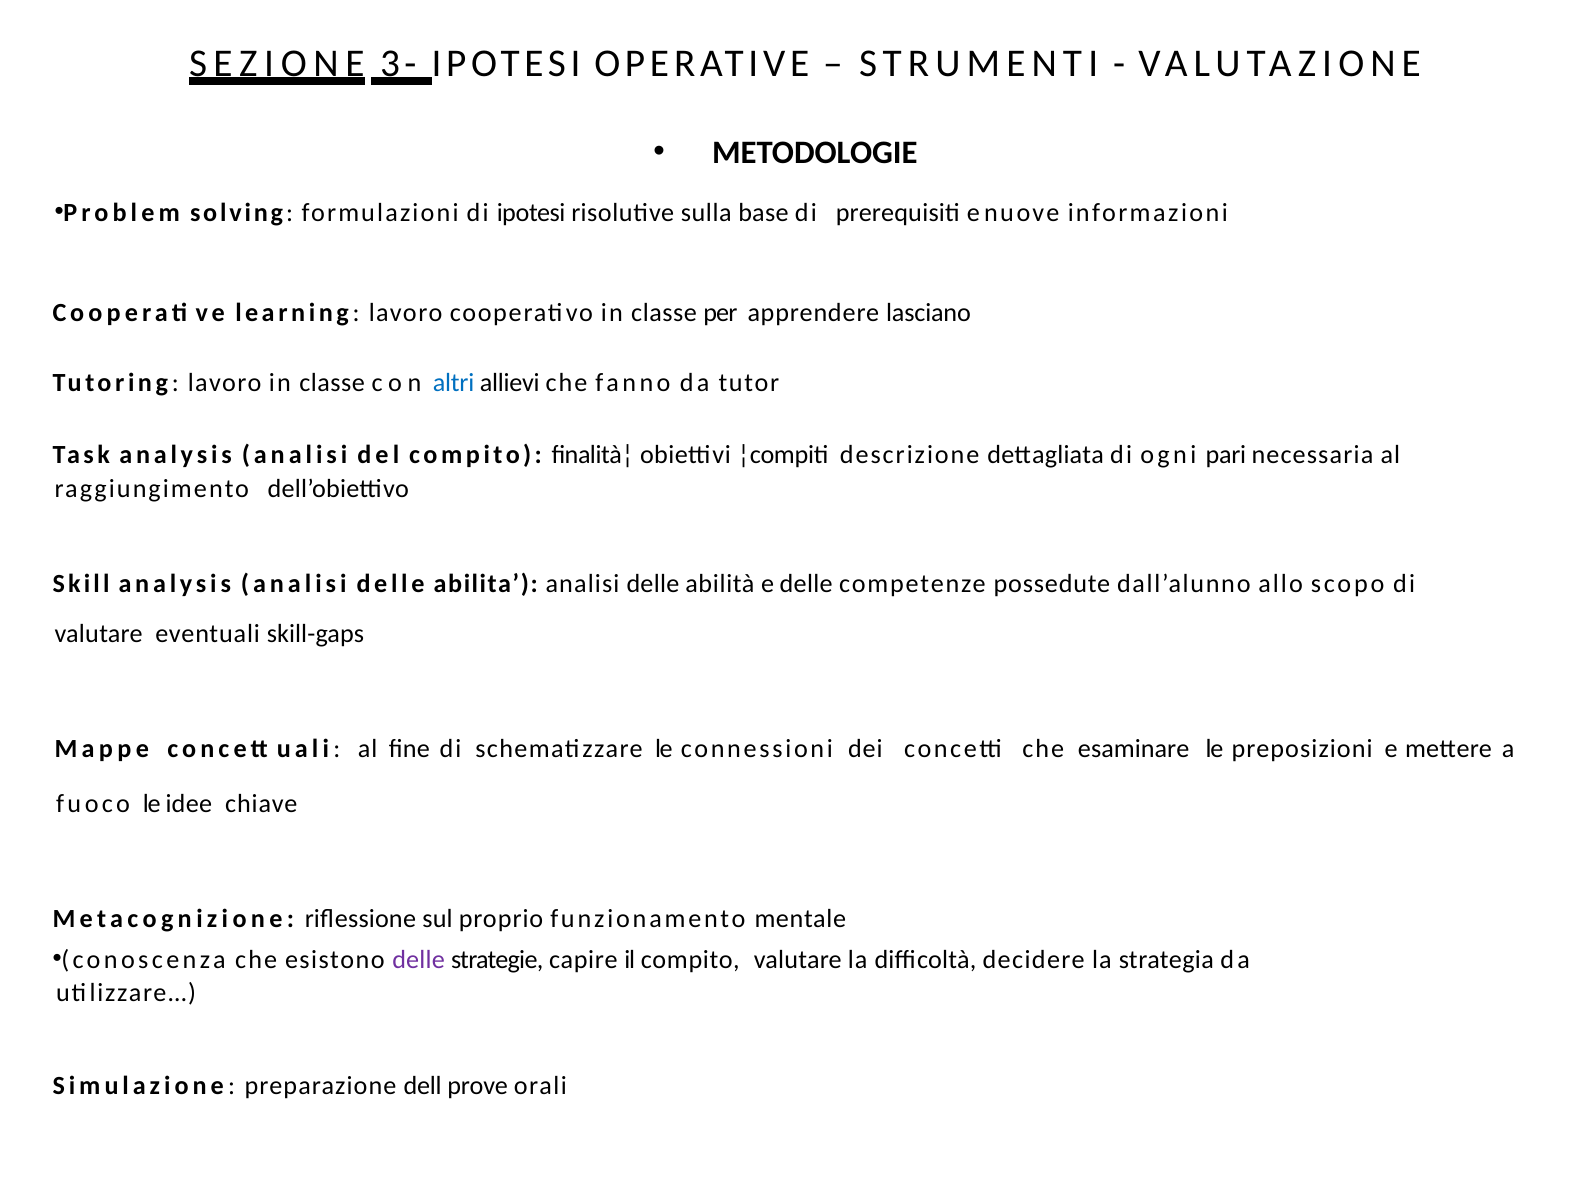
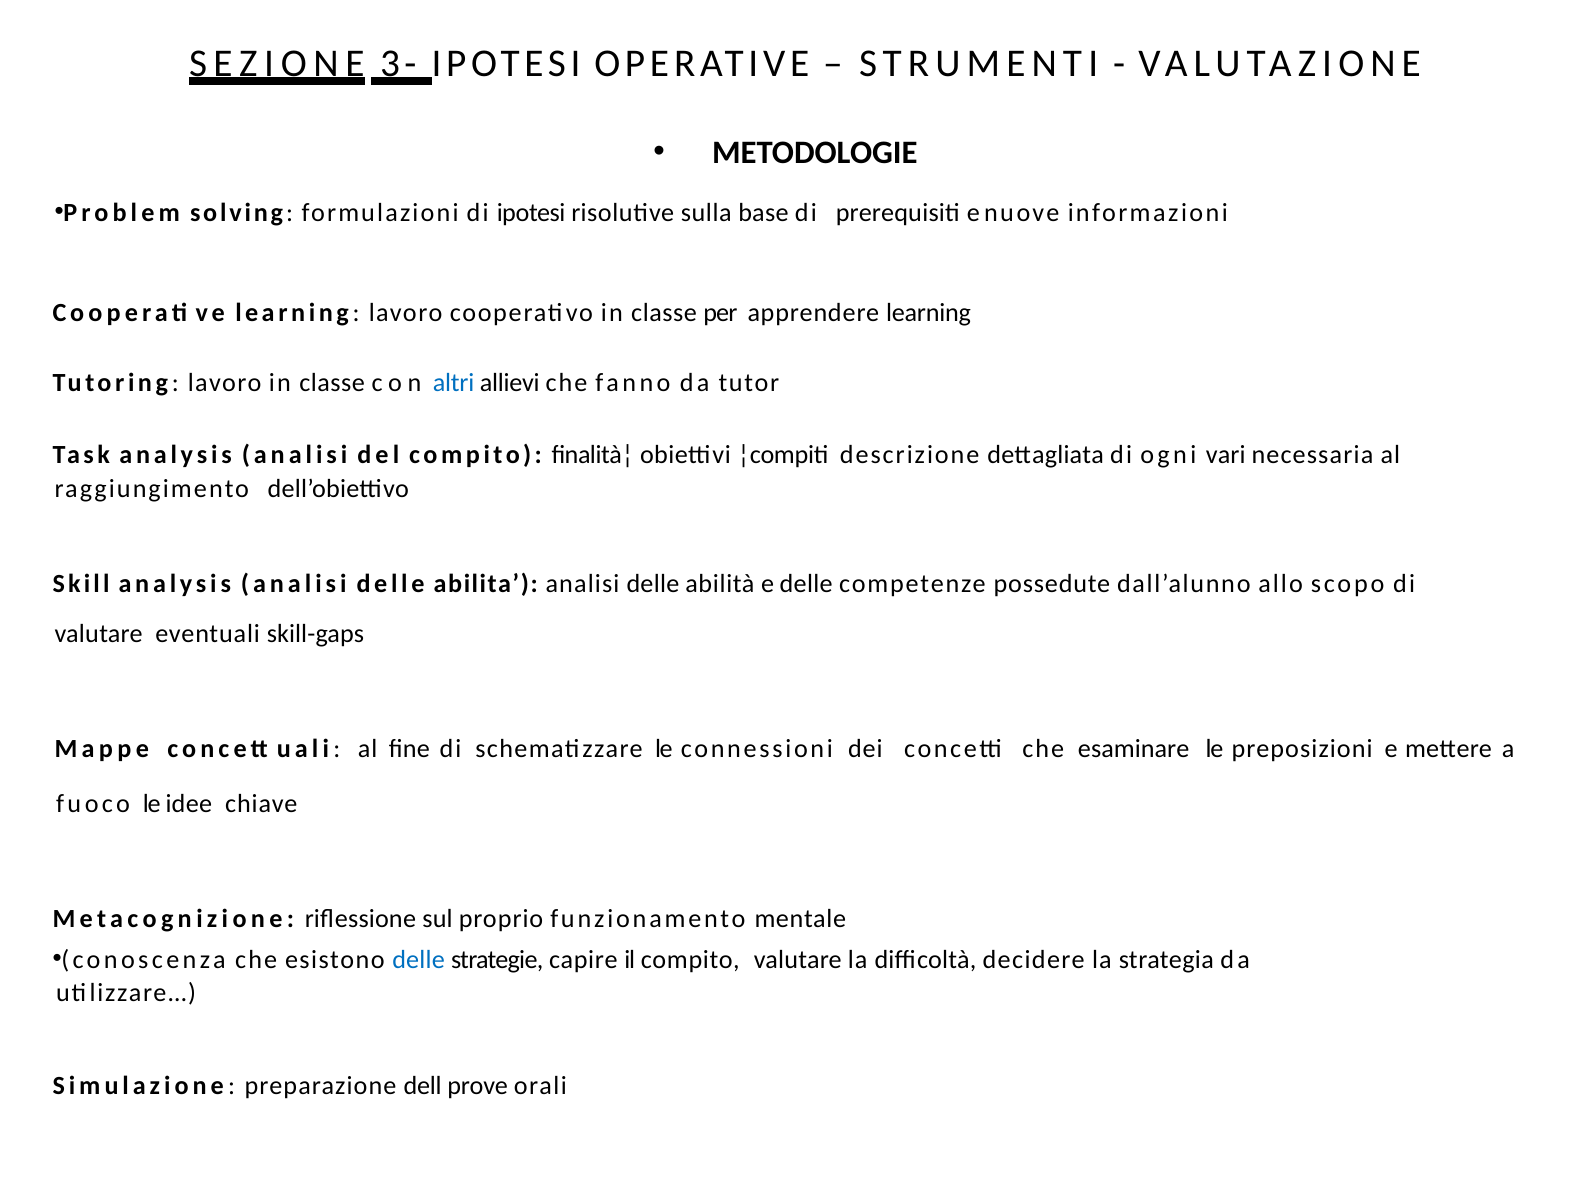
apprendere lasciano: lasciano -> learning (929, 313)
pari: pari -> vari (1226, 455)
delle colour: purple -> blue (419, 960)
